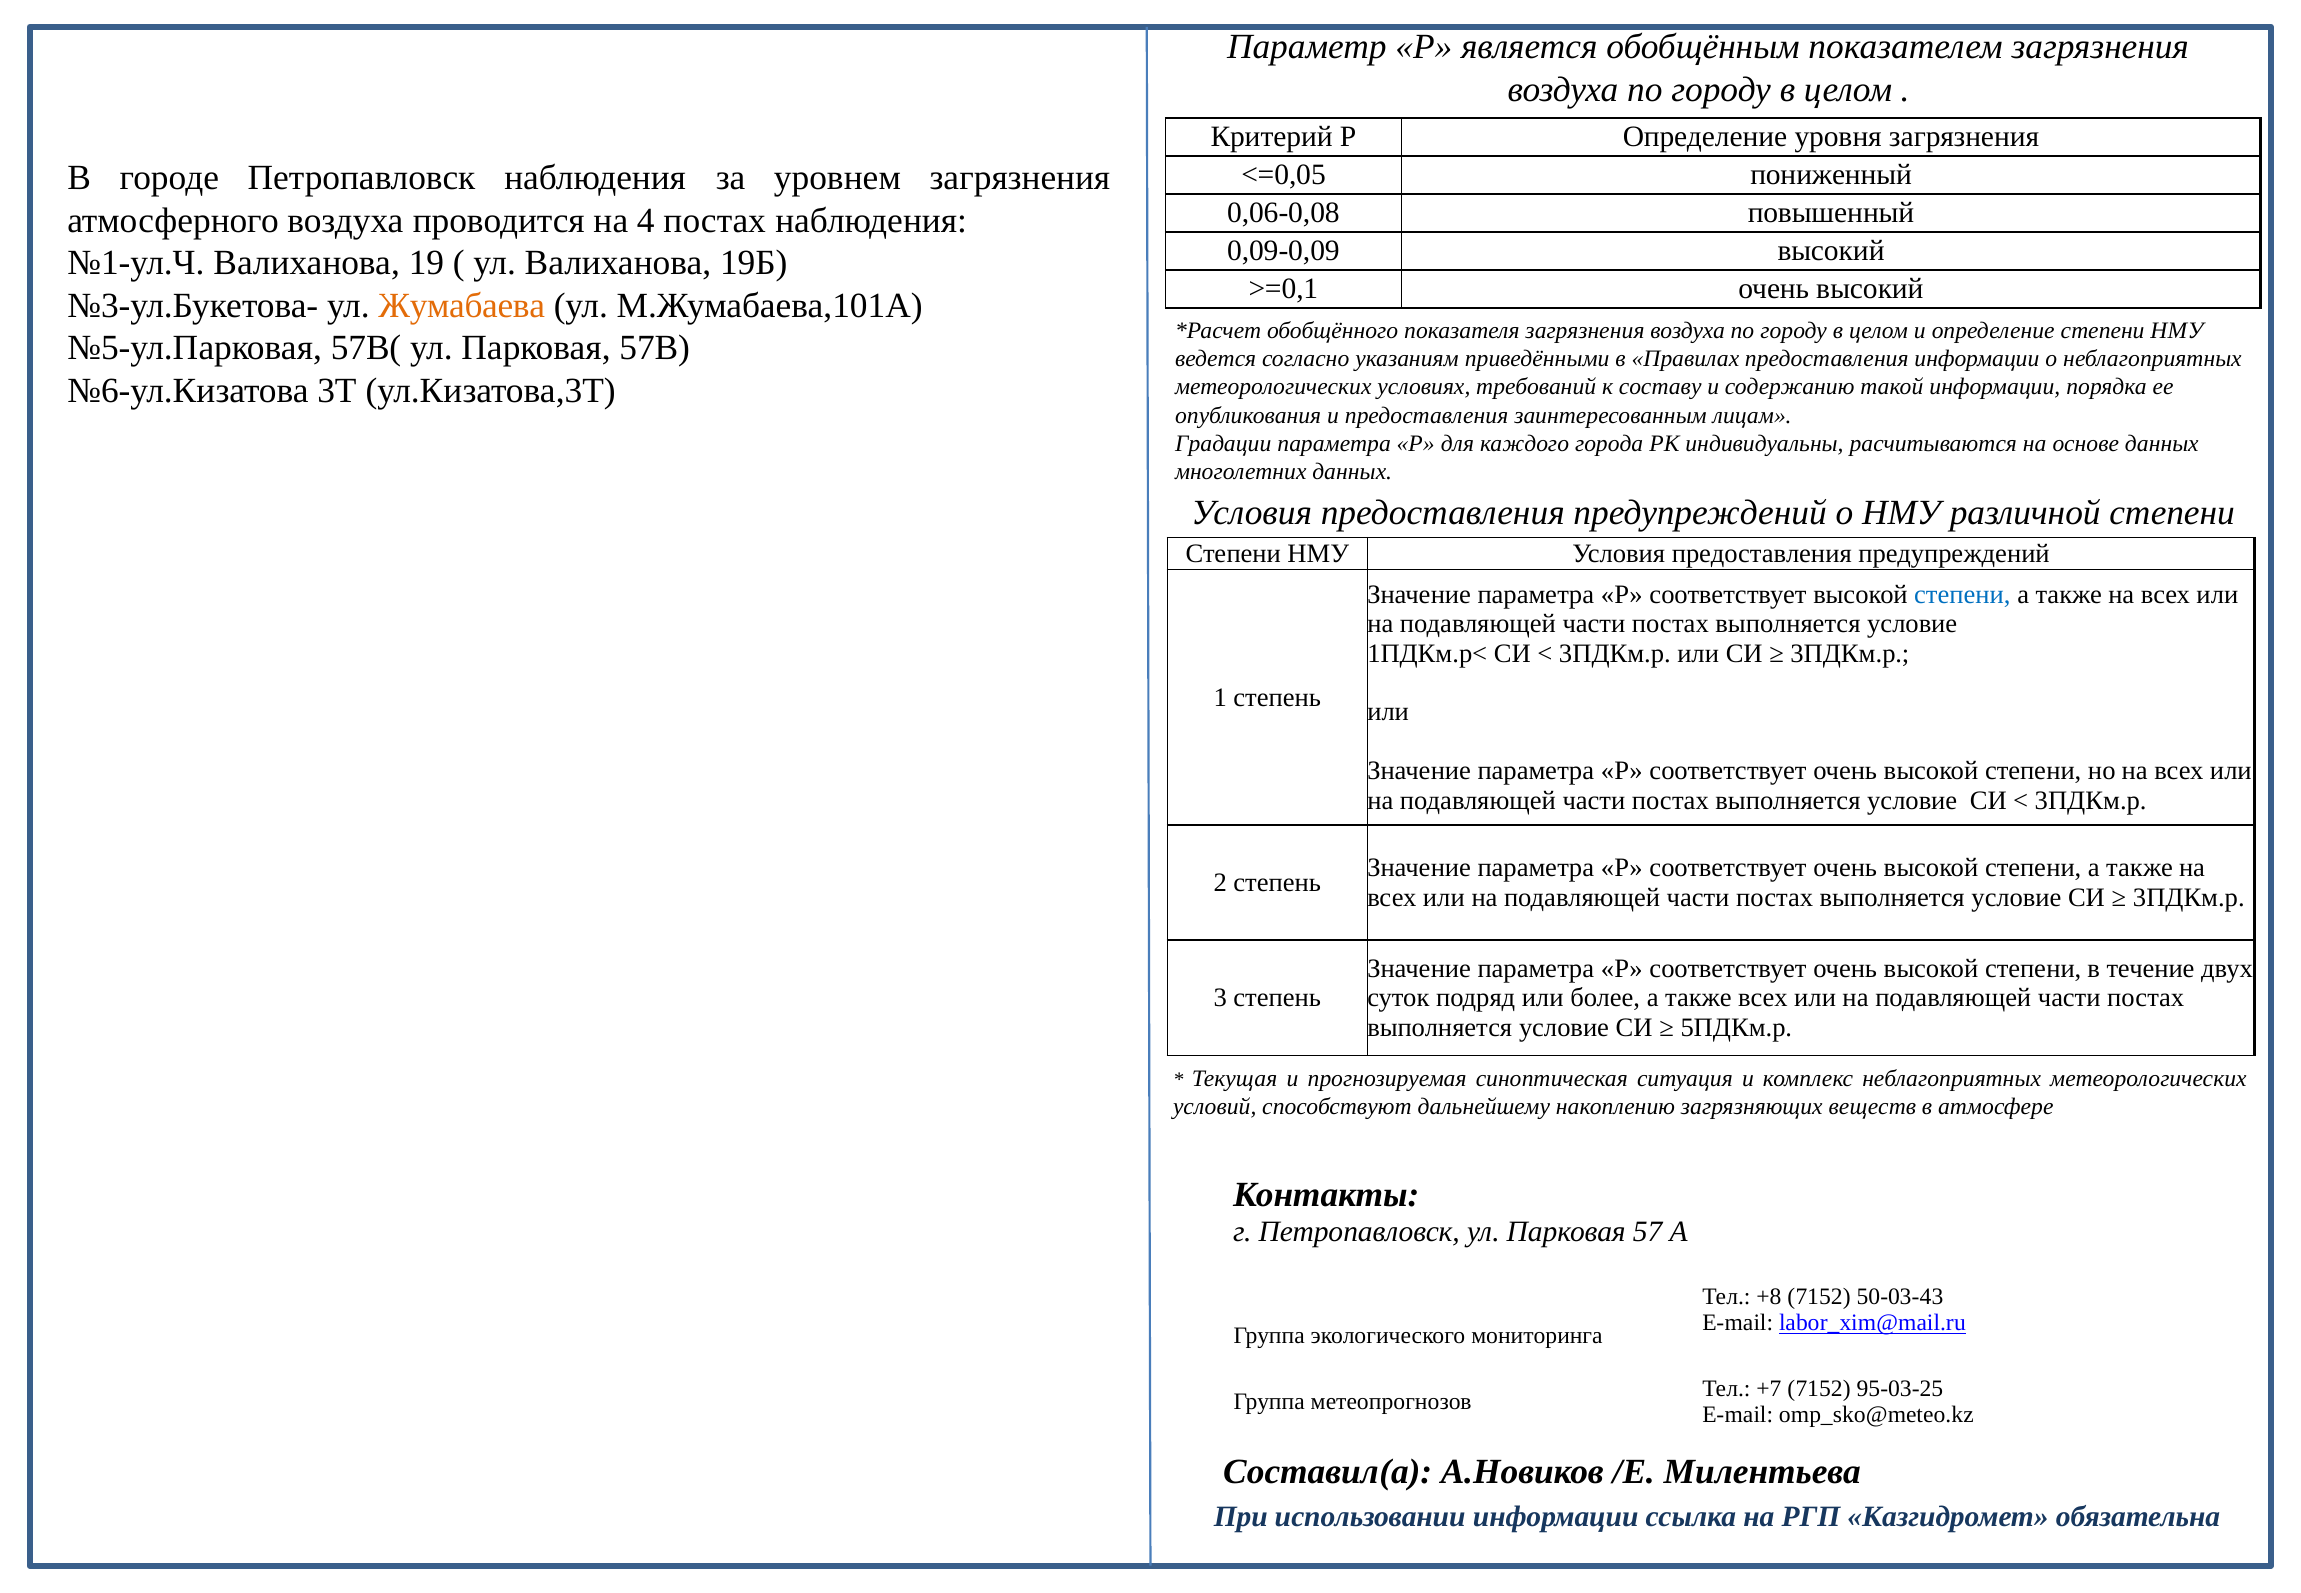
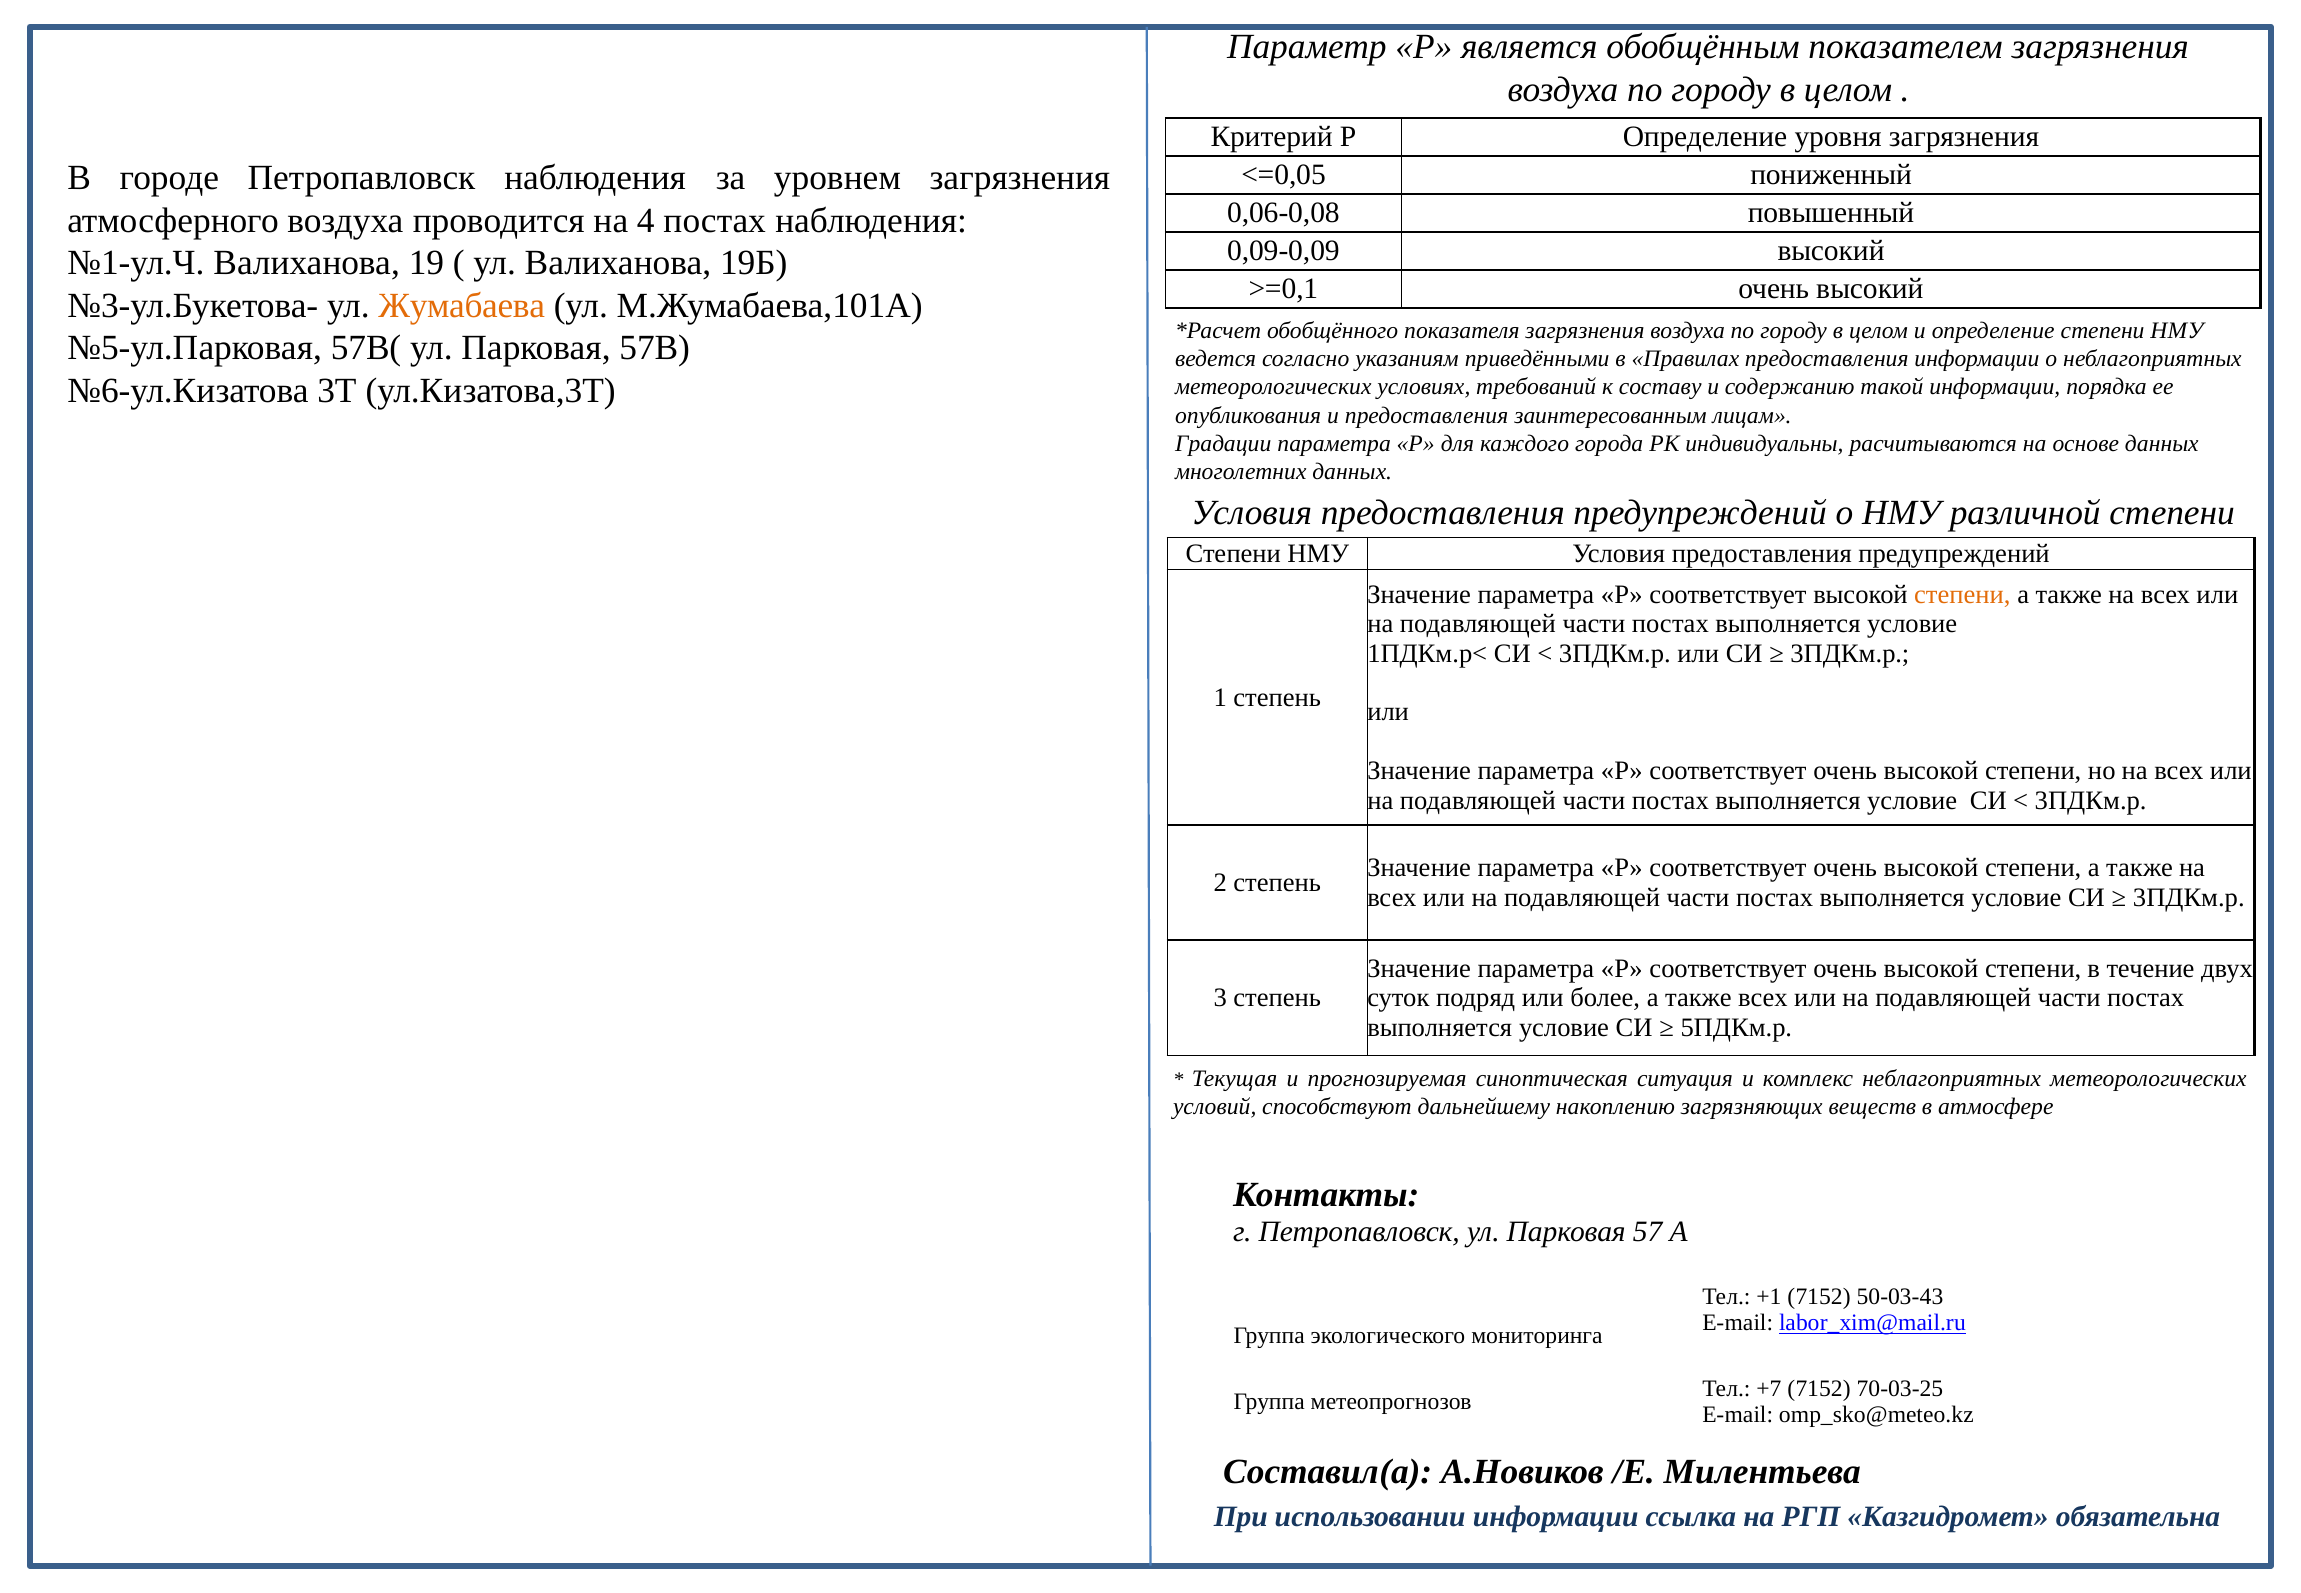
степени colour: blue -> orange (1962, 594)
+8: +8 -> +1 (1769, 1297)
95-03-25: 95-03-25 -> 70-03-25 (1900, 1389)
